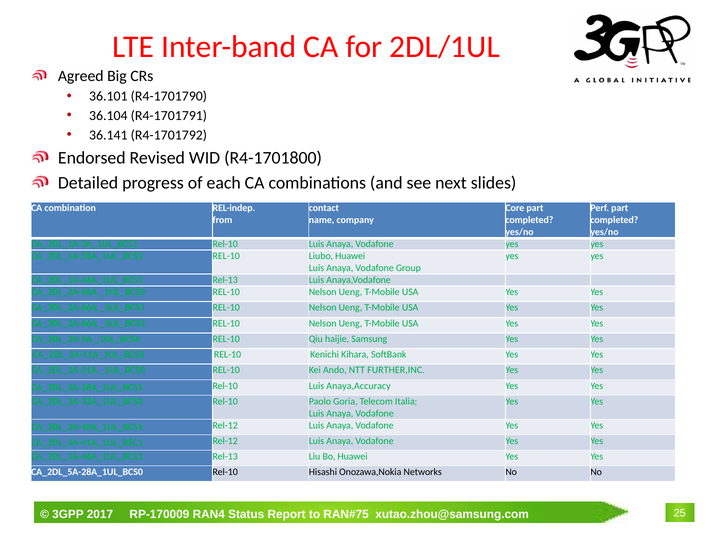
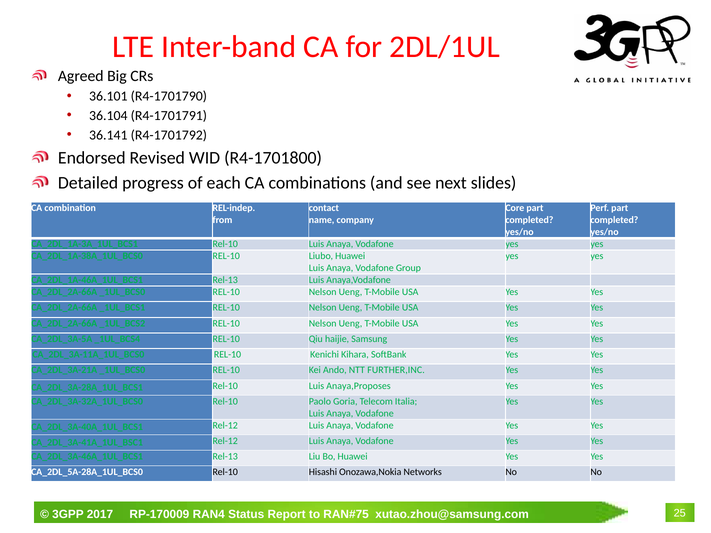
Anaya,Accuracy: Anaya,Accuracy -> Anaya,Proposes (359, 386)
